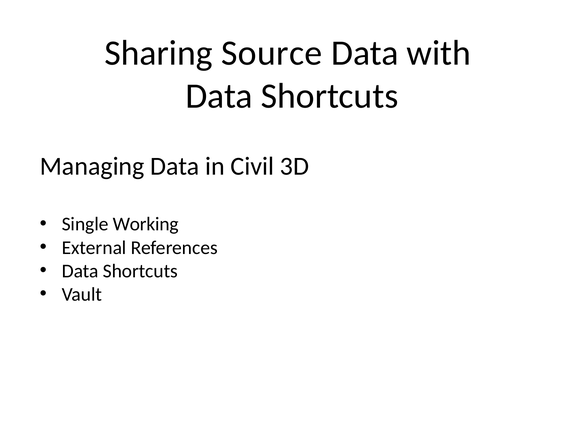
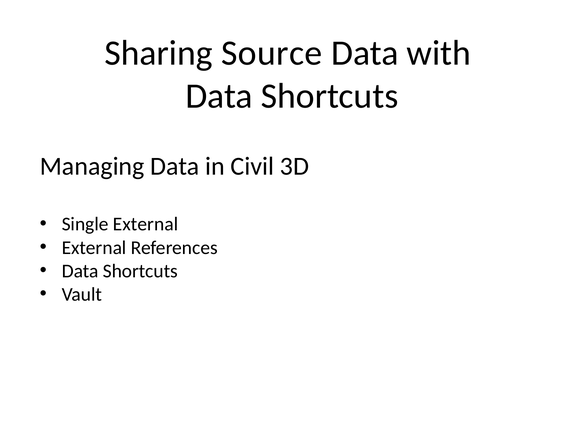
Single Working: Working -> External (146, 224)
